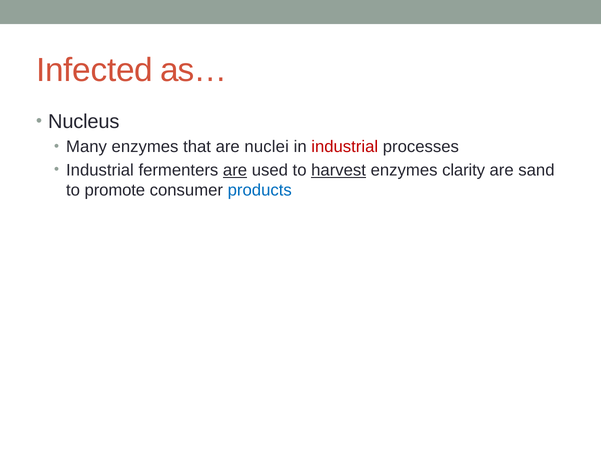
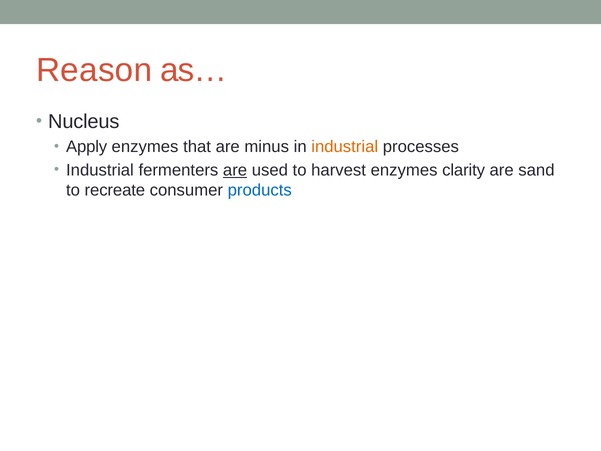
Infected: Infected -> Reason (94, 70)
Many: Many -> Apply (87, 147)
nuclei: nuclei -> minus (267, 147)
industrial colour: red -> orange (345, 147)
harvest underline: present -> none (339, 170)
promote: promote -> recreate (115, 190)
